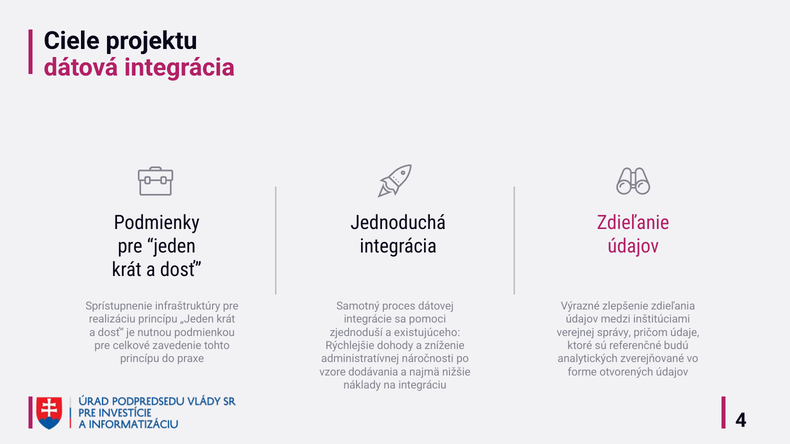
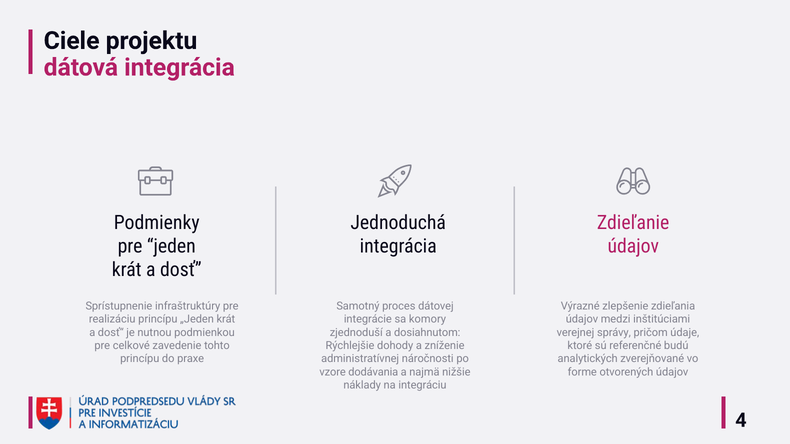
pomoci: pomoci -> komory (427, 320)
existujúceho: existujúceho -> dosiahnutom (427, 333)
